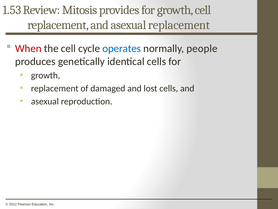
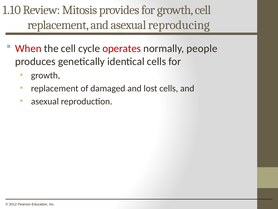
1.53: 1.53 -> 1.10 (12, 10)
asexual replacement: replacement -> reproducing (179, 25)
operates colour: blue -> red (122, 48)
